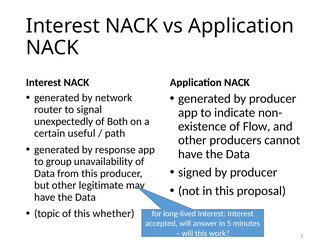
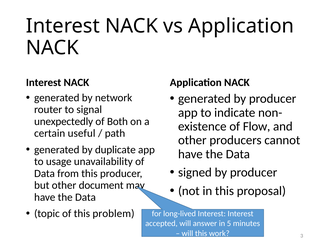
response: response -> duplicate (115, 150)
group: group -> usage (59, 161)
legitimate: legitimate -> document (101, 185)
whether: whether -> problem (114, 213)
